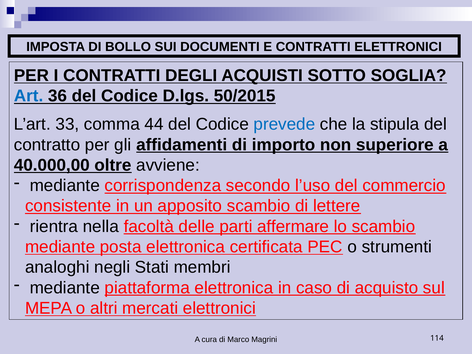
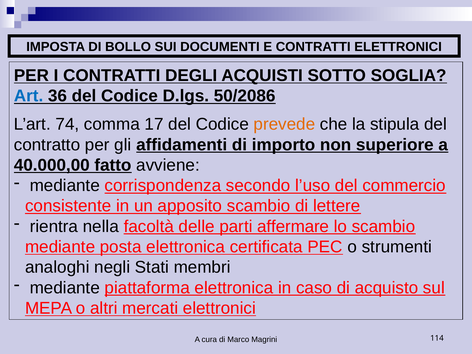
50/2015: 50/2015 -> 50/2086 (245, 96)
33: 33 -> 74 (67, 124)
44: 44 -> 17 (154, 124)
prevede colour: blue -> orange (284, 124)
oltre: oltre -> fatto (113, 165)
